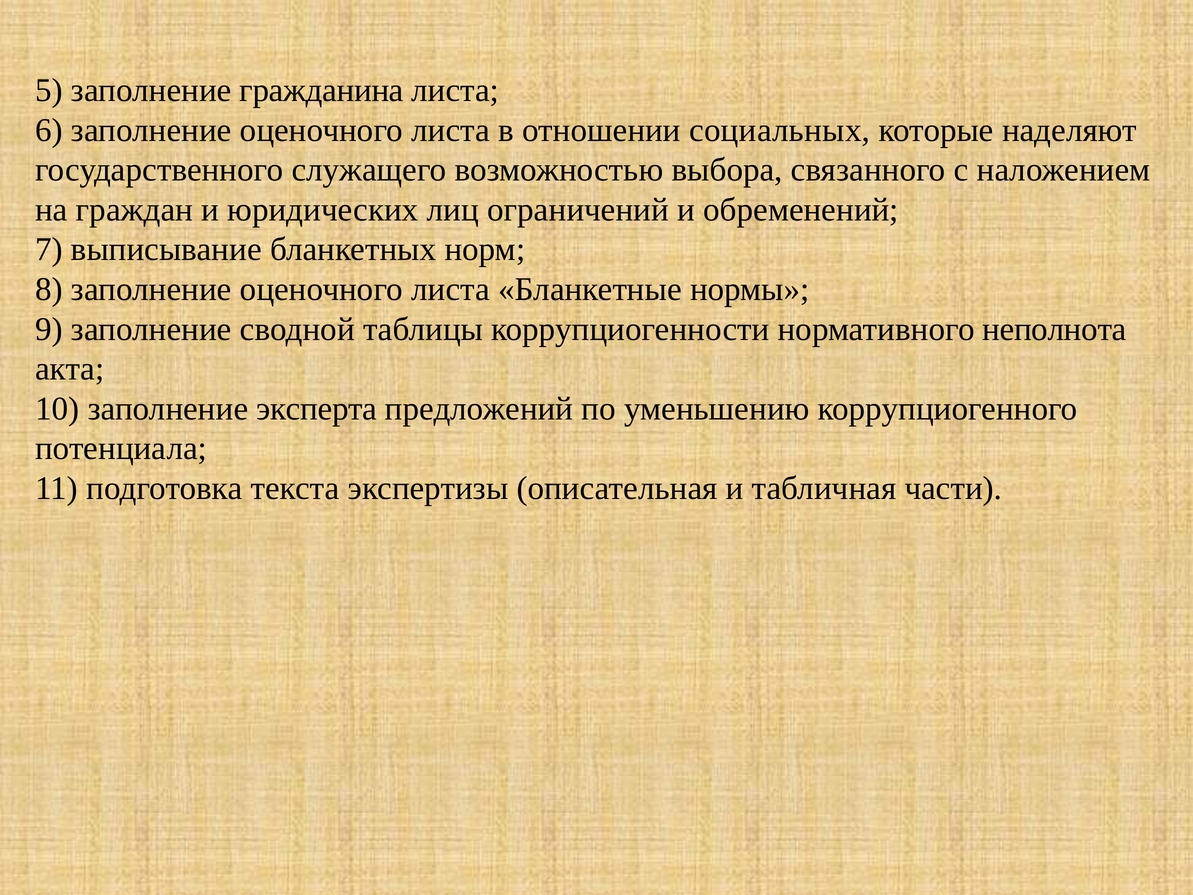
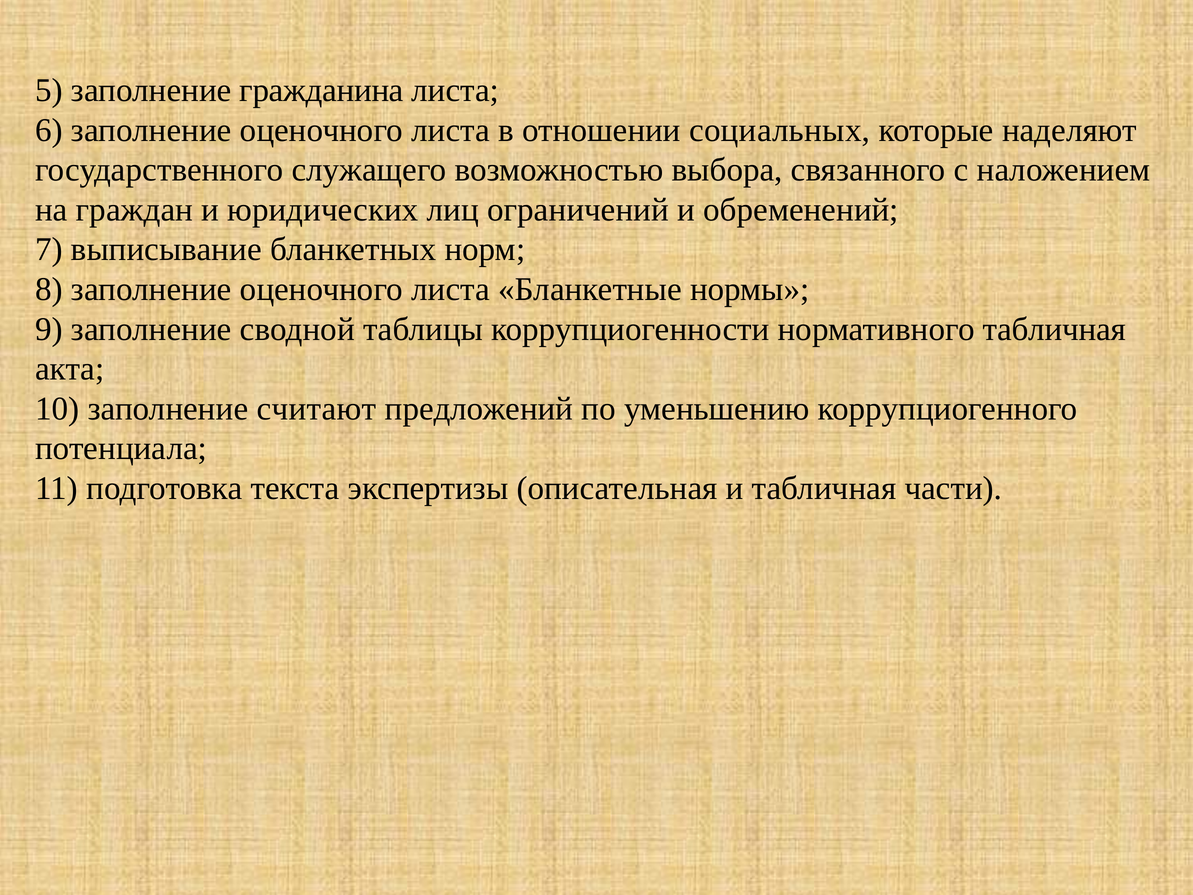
нормативного неполнота: неполнота -> табличная (1054, 329)
эксперта: эксперта -> считают (316, 409)
